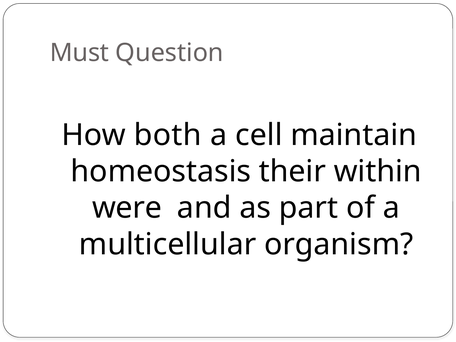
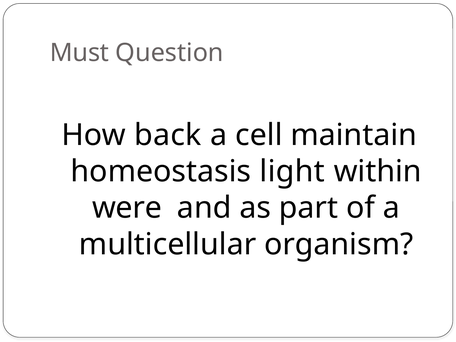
both: both -> back (168, 135)
their: their -> light (292, 171)
